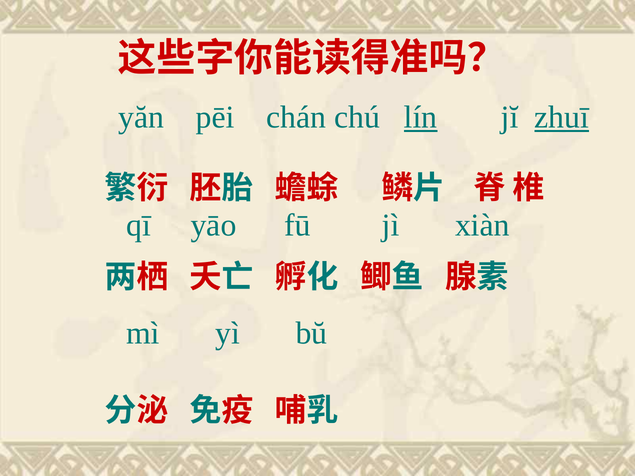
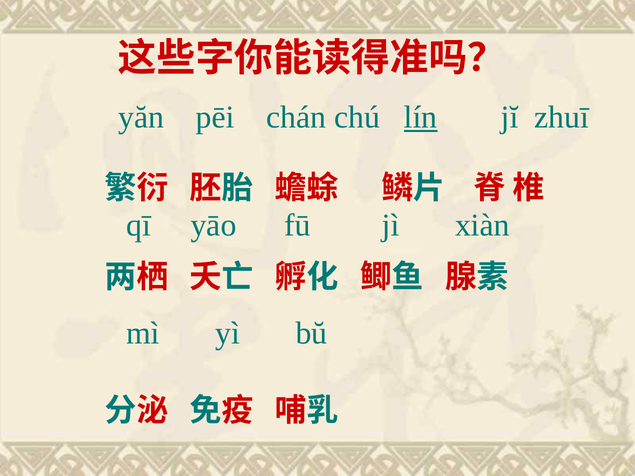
zhuī underline: present -> none (562, 118)
